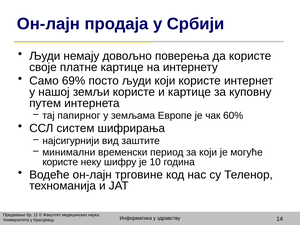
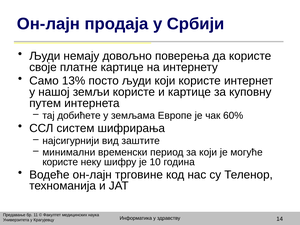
69%: 69% -> 13% (74, 81)
папирног: папирног -> добићете (79, 116)
